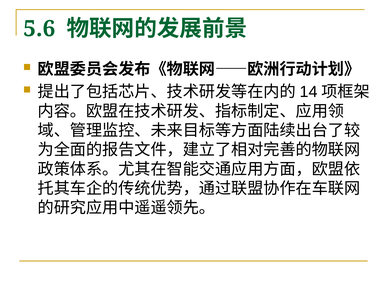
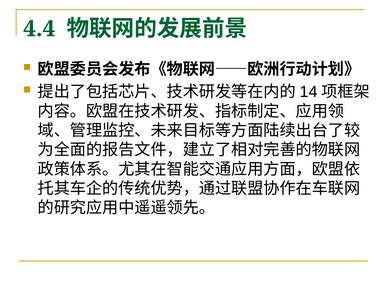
5.6: 5.6 -> 4.4 (39, 29)
